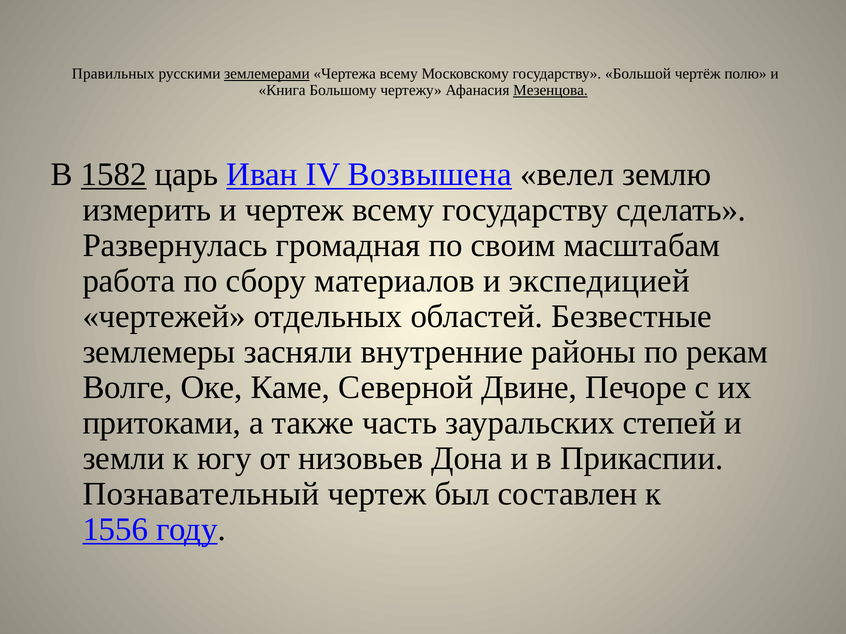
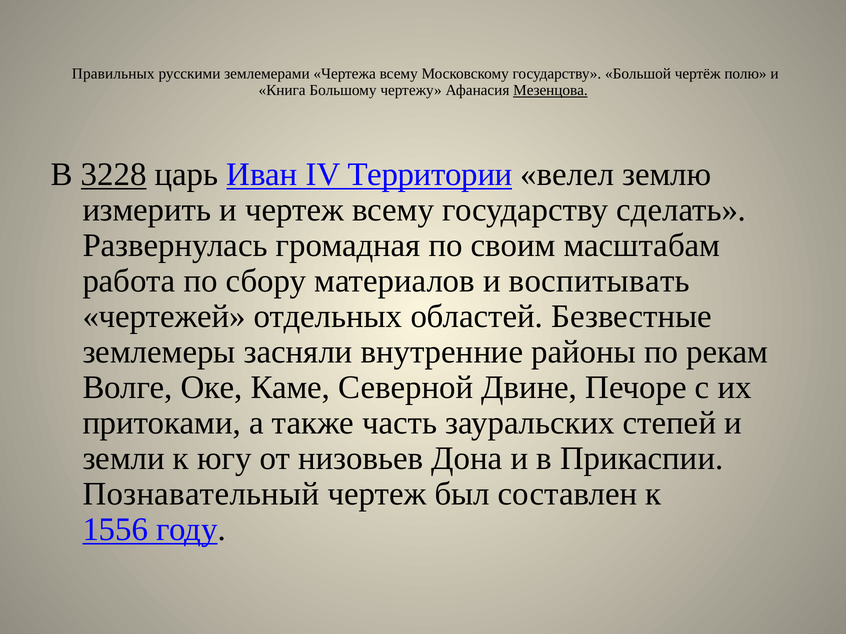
землемерами underline: present -> none (267, 74)
1582: 1582 -> 3228 (114, 174)
Возвышена: Возвышена -> Территории (430, 174)
экспедицией: экспедицией -> воспитывать (599, 281)
